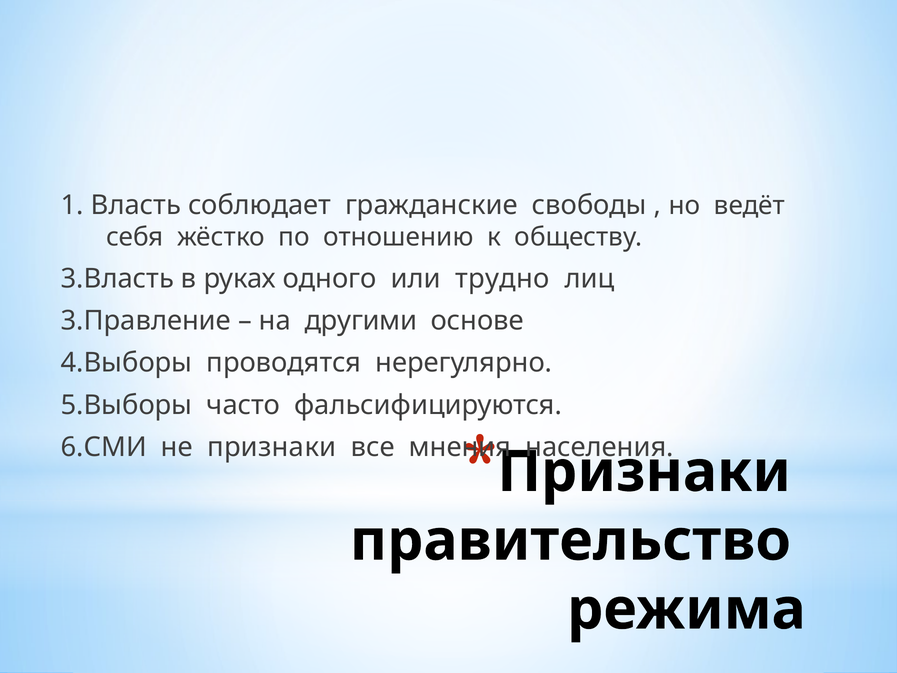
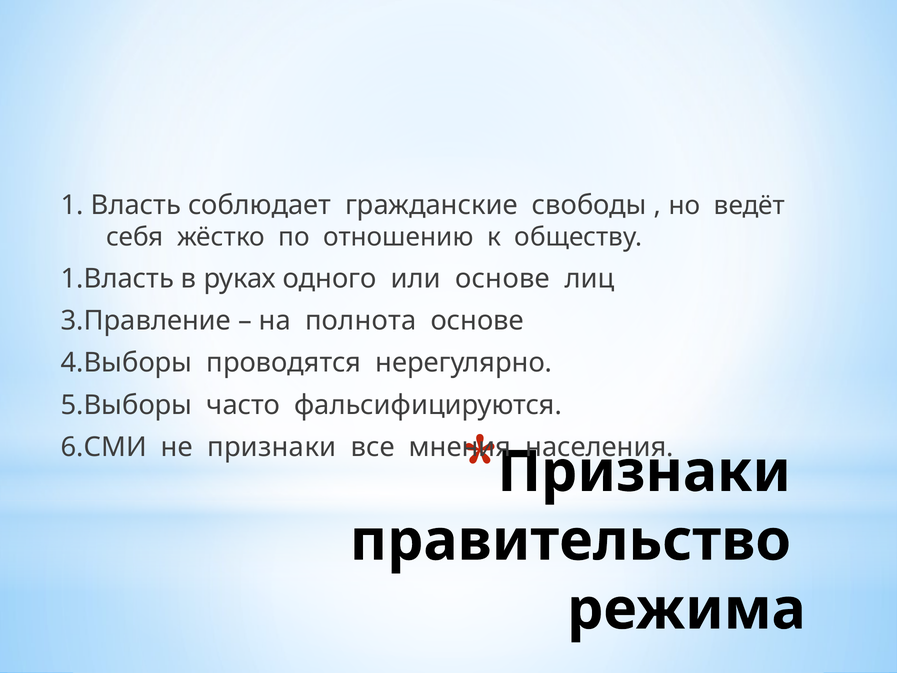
3.Власть: 3.Власть -> 1.Власть (117, 279)
или трудно: трудно -> основе (503, 279)
другими: другими -> полнота (361, 321)
